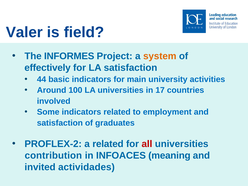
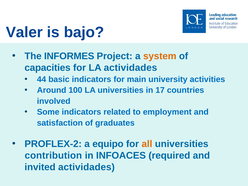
field: field -> bajo (84, 32)
effectively: effectively -> capacities (48, 68)
LA satisfaction: satisfaction -> actividades (130, 68)
a related: related -> equipo (108, 144)
all colour: red -> orange (147, 144)
meaning: meaning -> required (169, 156)
